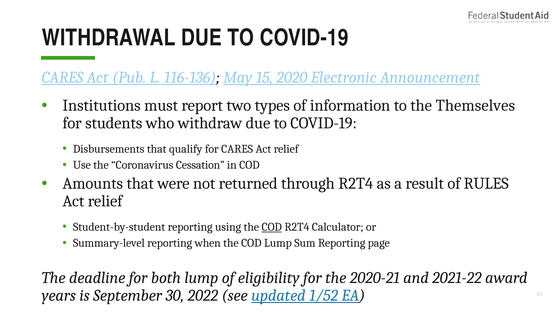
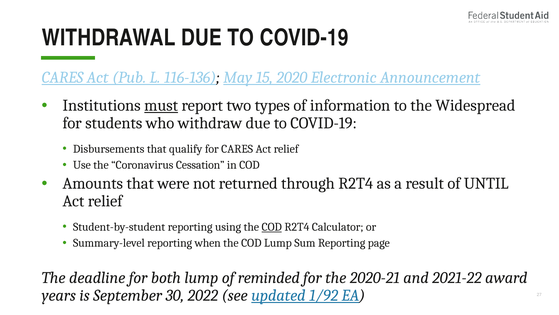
must underline: none -> present (161, 105)
Themselves: Themselves -> Widespread (475, 105)
RULES: RULES -> UNTIL (486, 183)
eligibility: eligibility -> reminded (269, 277)
1/52: 1/52 -> 1/92 (324, 295)
